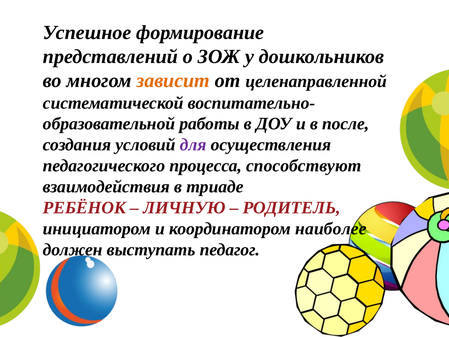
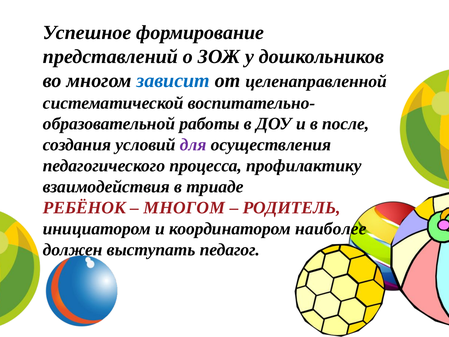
зависит colour: orange -> blue (173, 81)
способствуют: способствуют -> профилактику (304, 166)
ЛИЧНУЮ: ЛИЧНУЮ -> МНОГОМ (184, 208)
